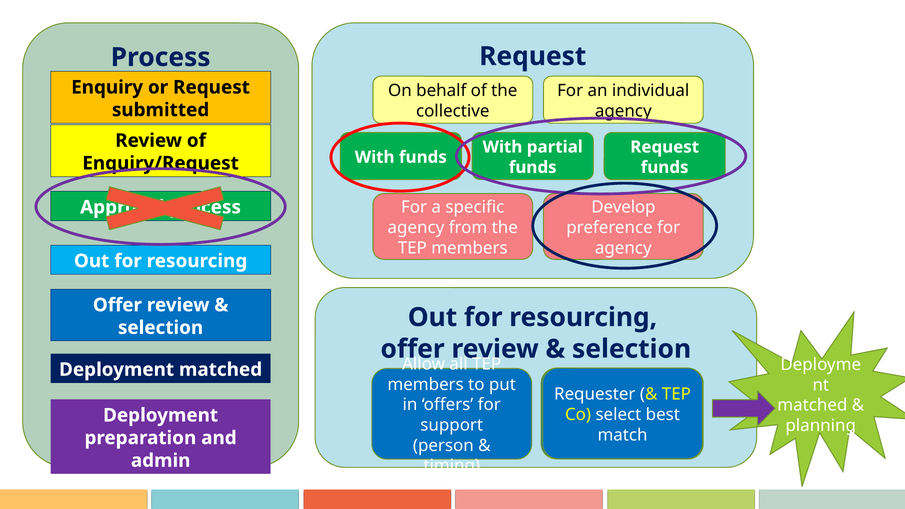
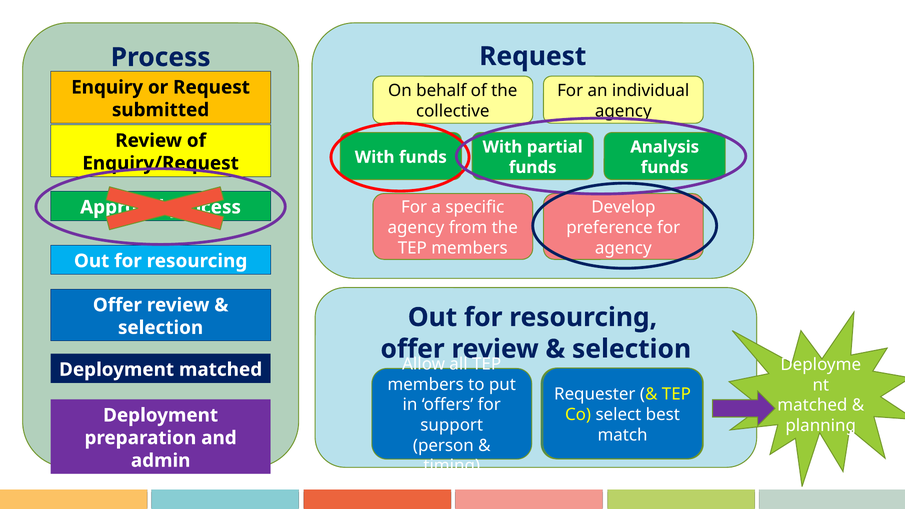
Request: Request -> Analysis (665, 147)
